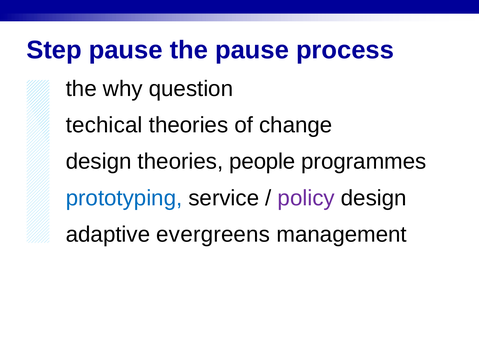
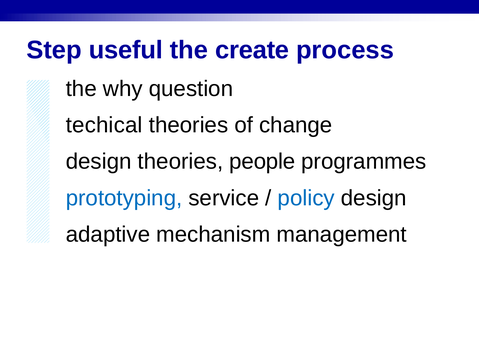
Step pause: pause -> useful (126, 50)
the pause: pause -> create (252, 50)
policy colour: purple -> blue (306, 198)
evergreens: evergreens -> mechanism (213, 235)
